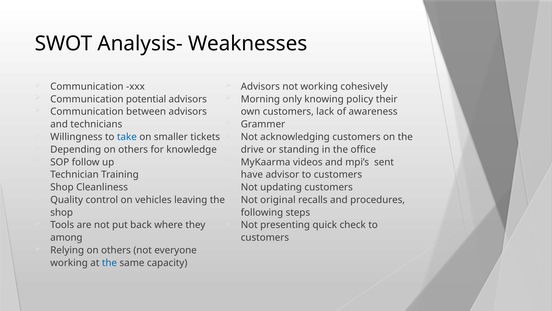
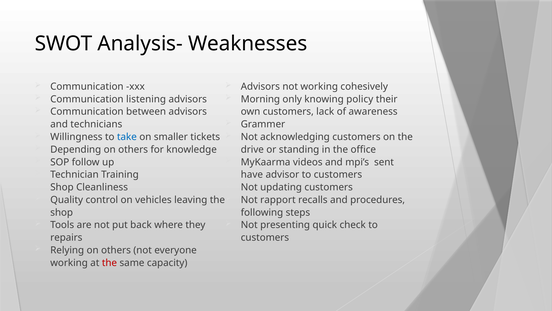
potential: potential -> listening (146, 99)
original: original -> rapport (278, 200)
among: among -> repairs (66, 237)
the colour: blue -> red (109, 262)
